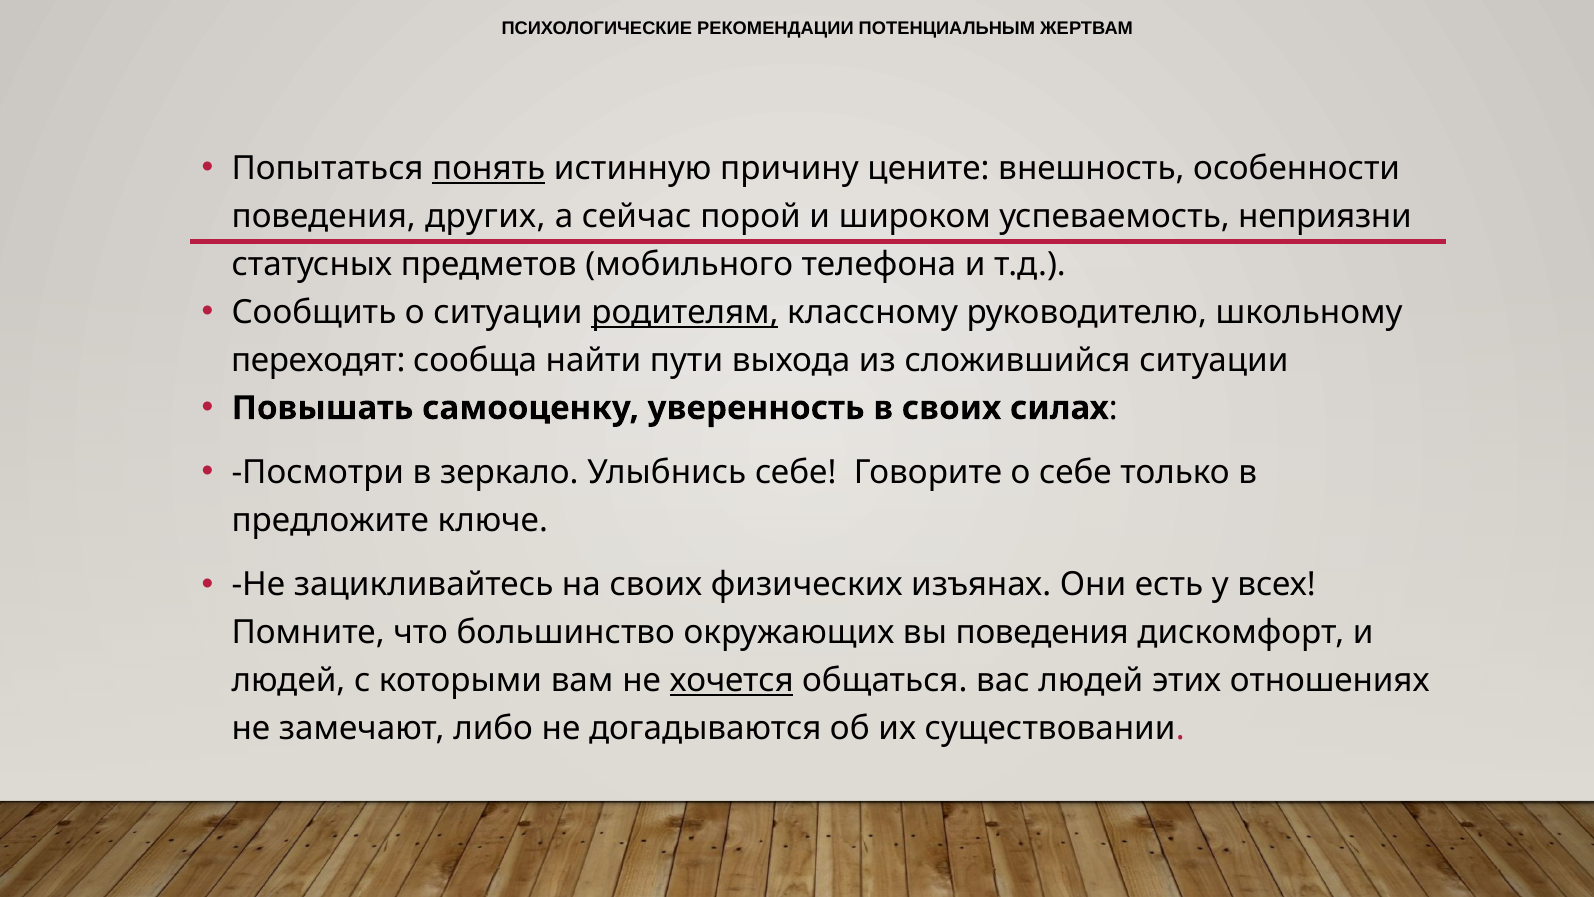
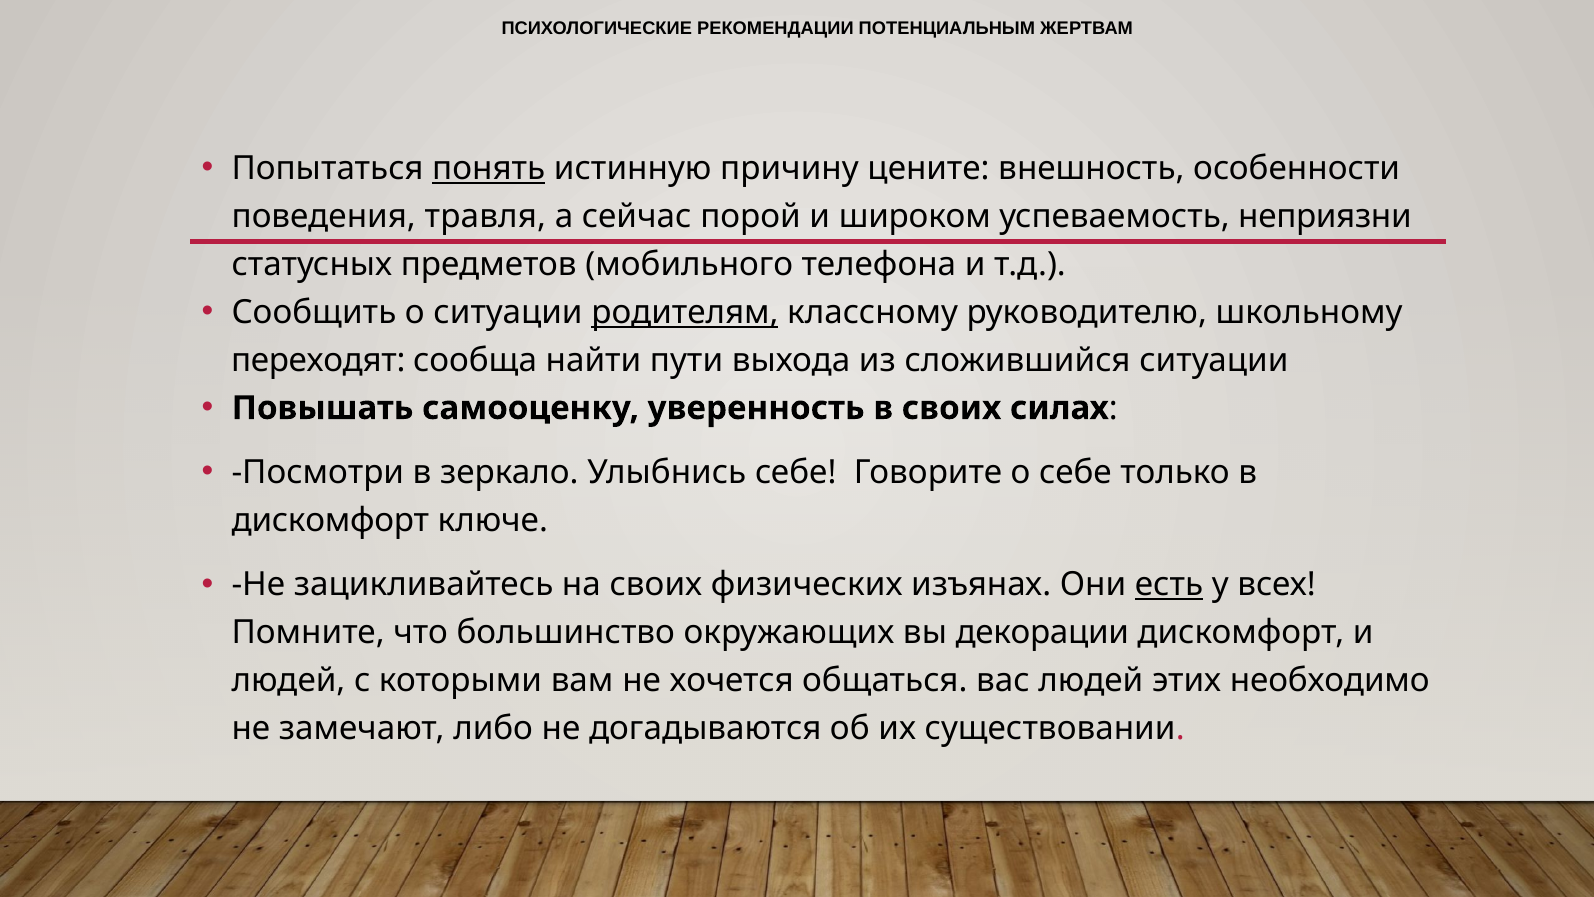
других: других -> травля (485, 216)
предложите: предложите -> дискомфорт (330, 520)
есть underline: none -> present (1169, 585)
вы поведения: поведения -> декорации (1042, 633)
хочется underline: present -> none (732, 680)
отношениях: отношениях -> необходимо (1330, 680)
